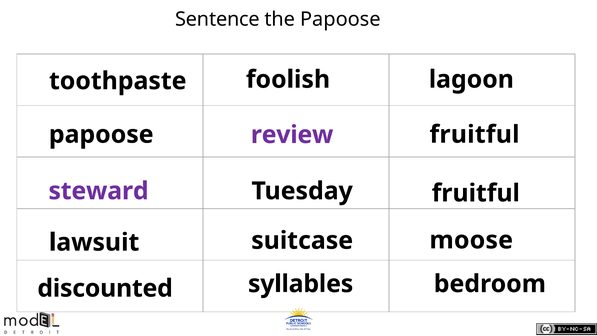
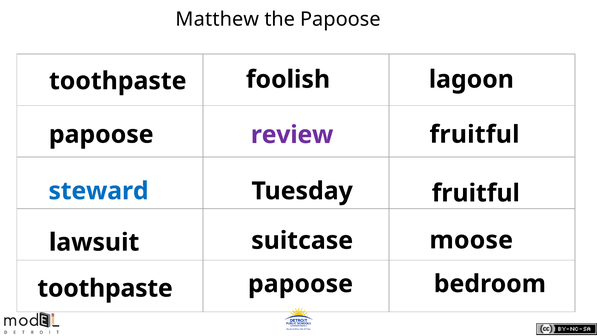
Sentence: Sentence -> Matthew (217, 19)
steward colour: purple -> blue (99, 191)
syllables: syllables -> papoose (300, 284)
discounted: discounted -> toothpaste (105, 288)
